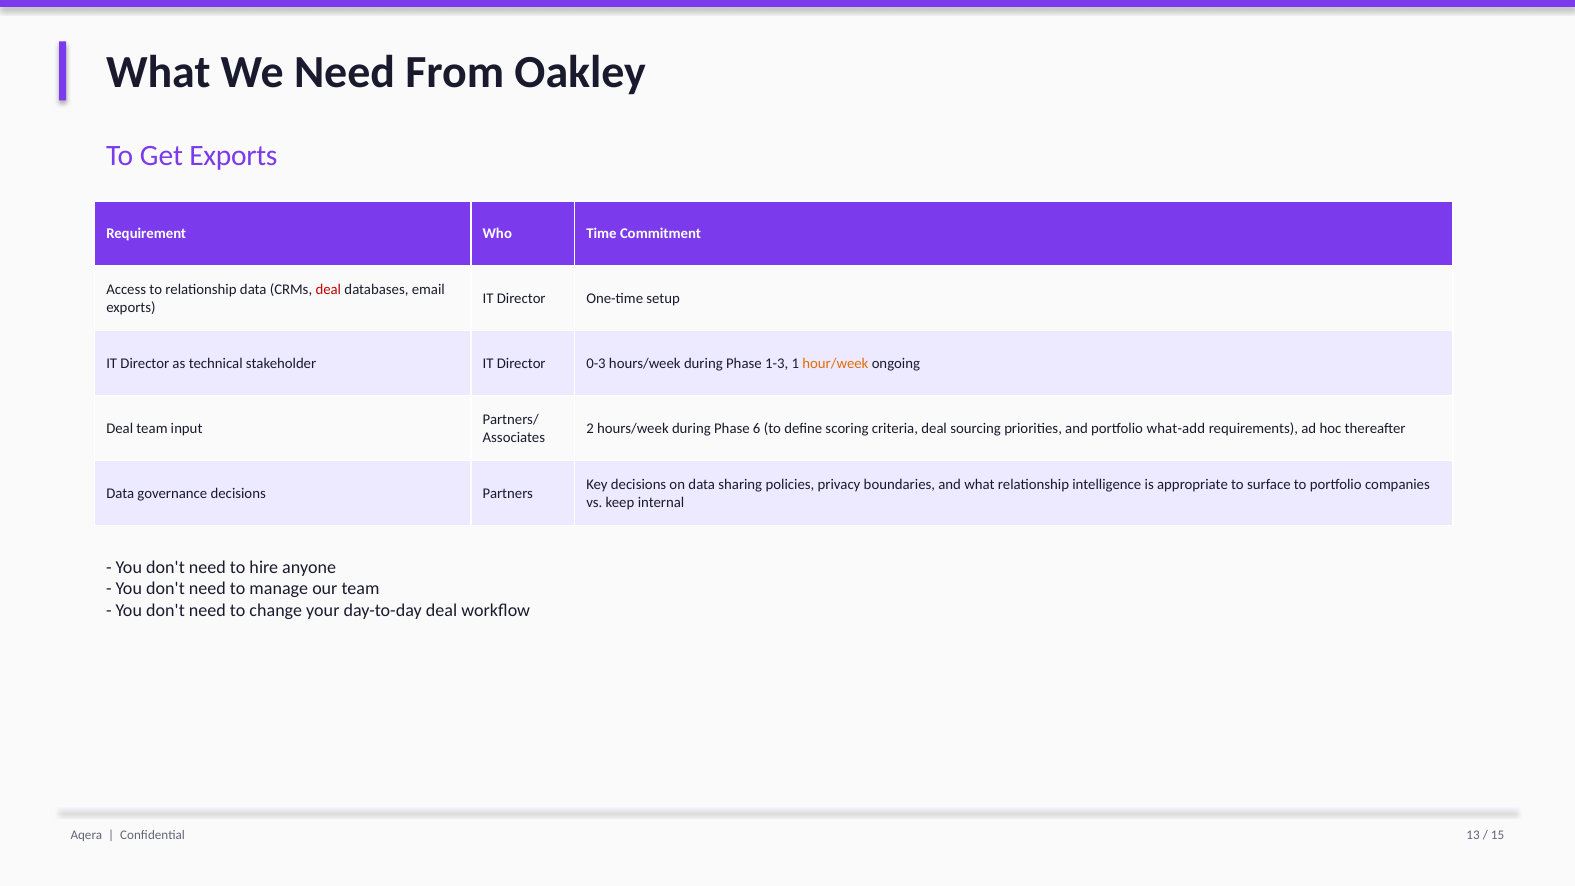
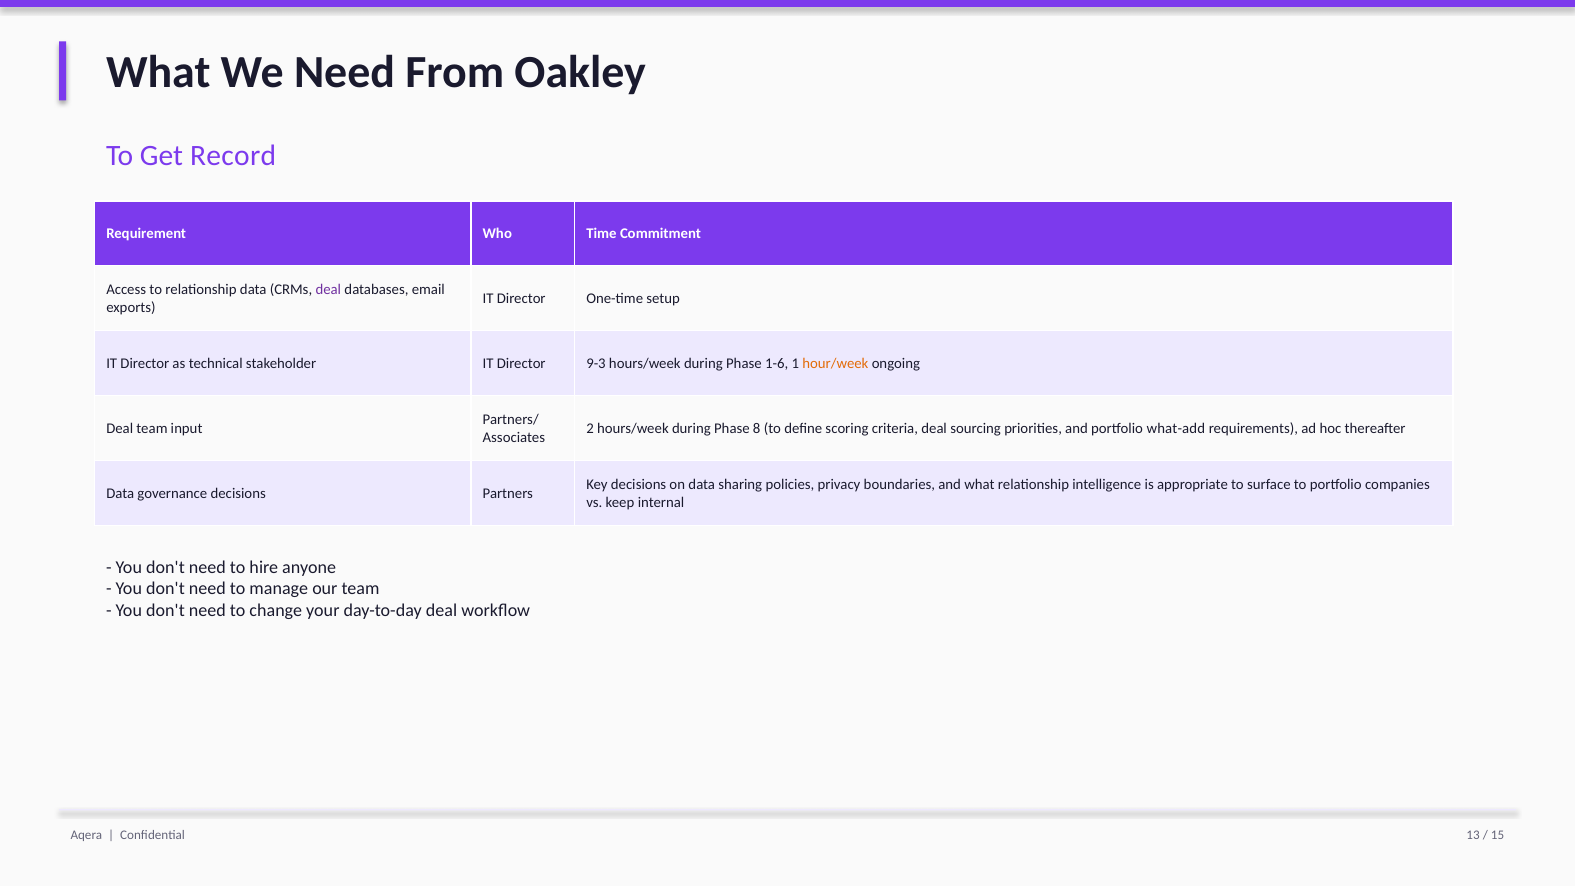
Get Exports: Exports -> Record (233, 155)
deal colour: red -> purple (328, 289)
0-3: 0-3 -> 9-3 (596, 363)
1-3: 1-3 -> 1-6 (777, 363)
6: 6 -> 8 (757, 428)
